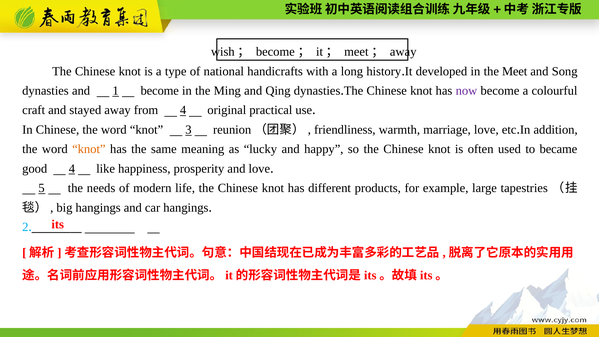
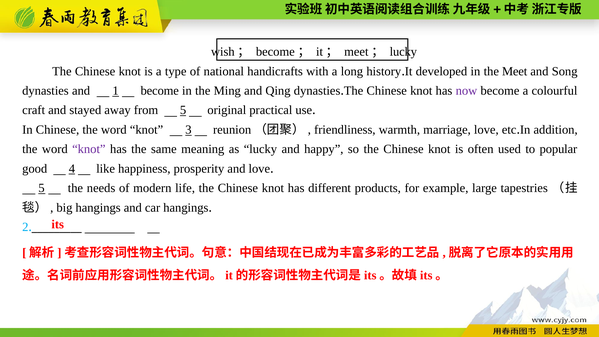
meet； away: away -> lucky (403, 52)
from 4: 4 -> 5 (183, 110)
knot colour: orange -> purple (89, 149)
became: became -> popular (558, 149)
